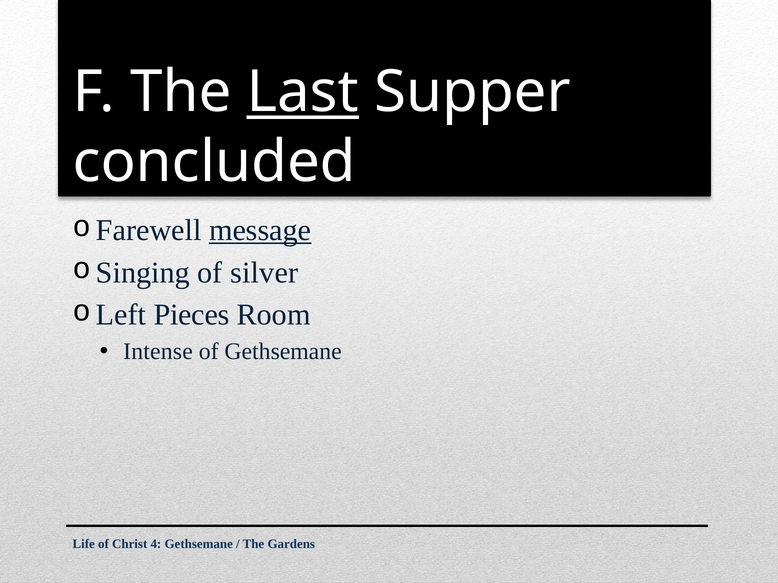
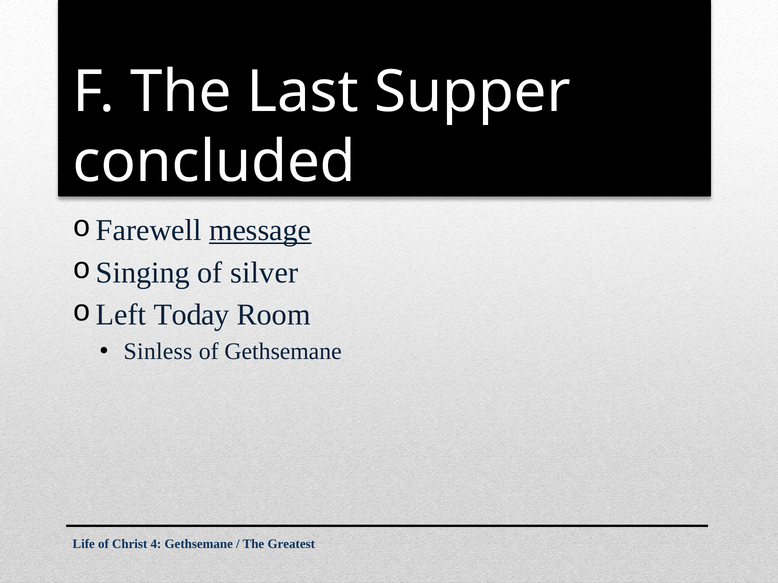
Last underline: present -> none (303, 92)
Pieces: Pieces -> Today (192, 315)
Intense: Intense -> Sinless (158, 352)
Gardens: Gardens -> Greatest (291, 545)
